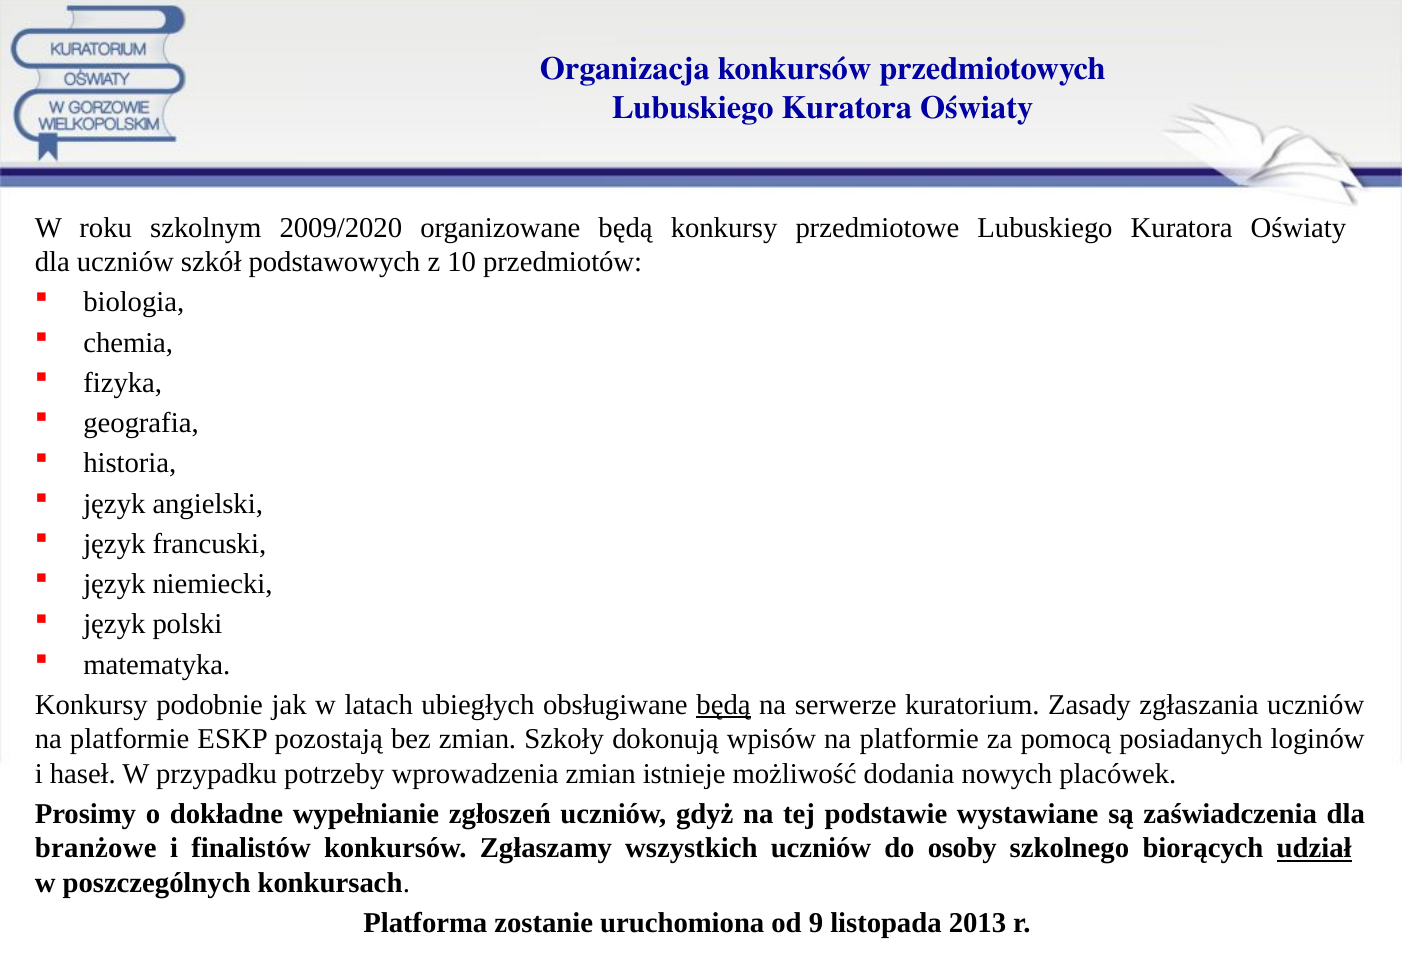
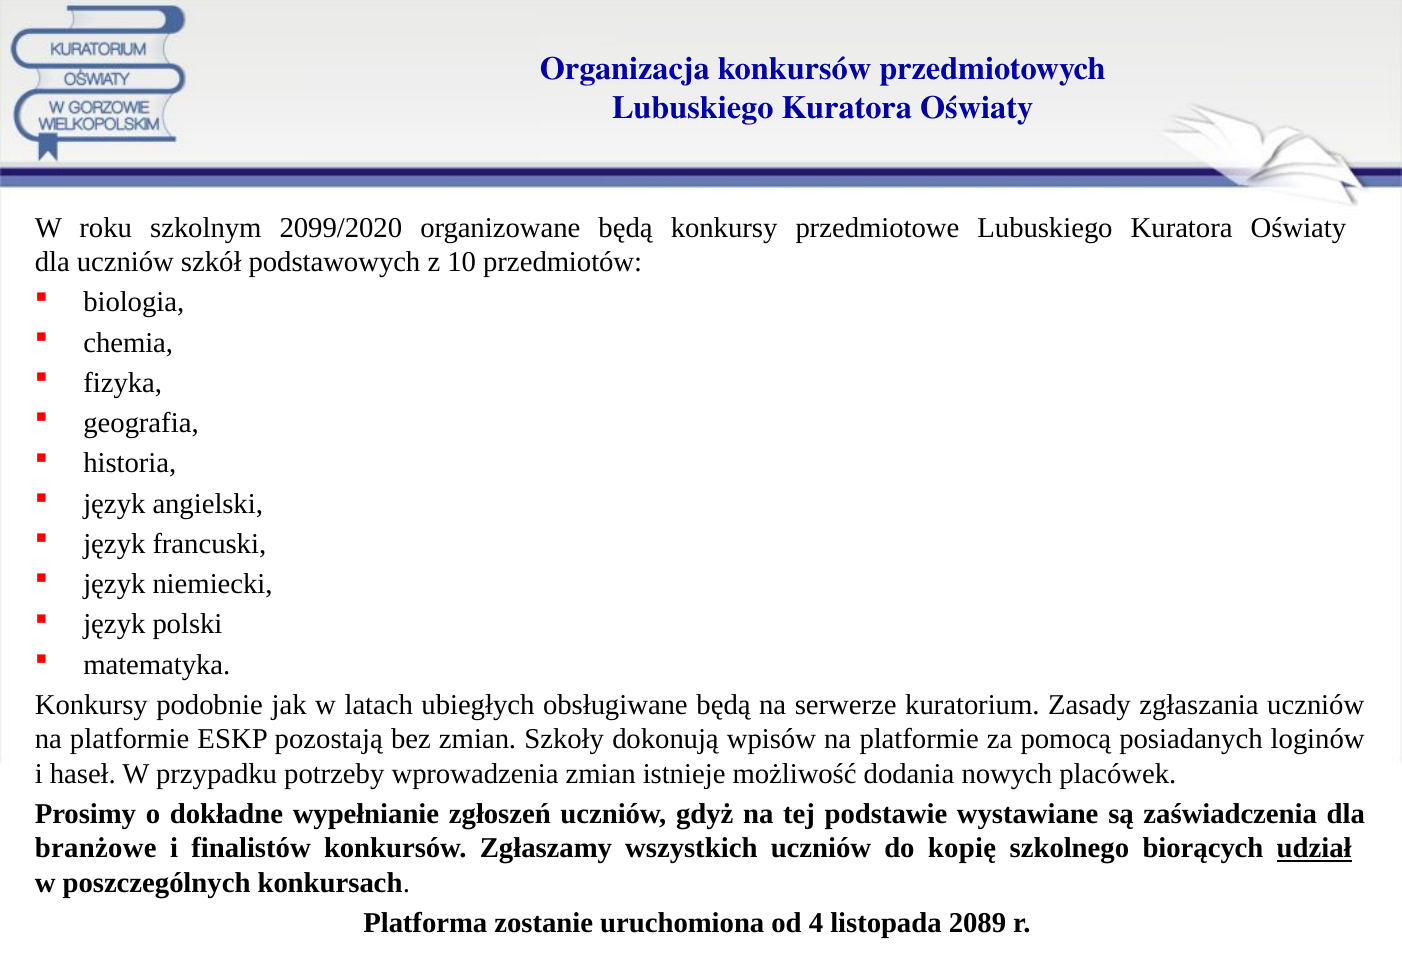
2009/2020: 2009/2020 -> 2099/2020 (341, 228)
będą underline: present -> none (724, 705)
osoby: osoby -> kopię (962, 849)
9: 9 -> 4 (816, 924)
2013: 2013 -> 2089 (978, 924)
